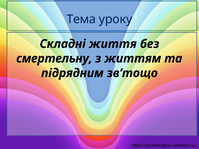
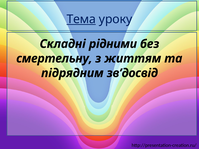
Тема underline: none -> present (81, 19)
життя: життя -> рідними (113, 44)
зв’тощо: зв’тощо -> зв’досвід (132, 73)
